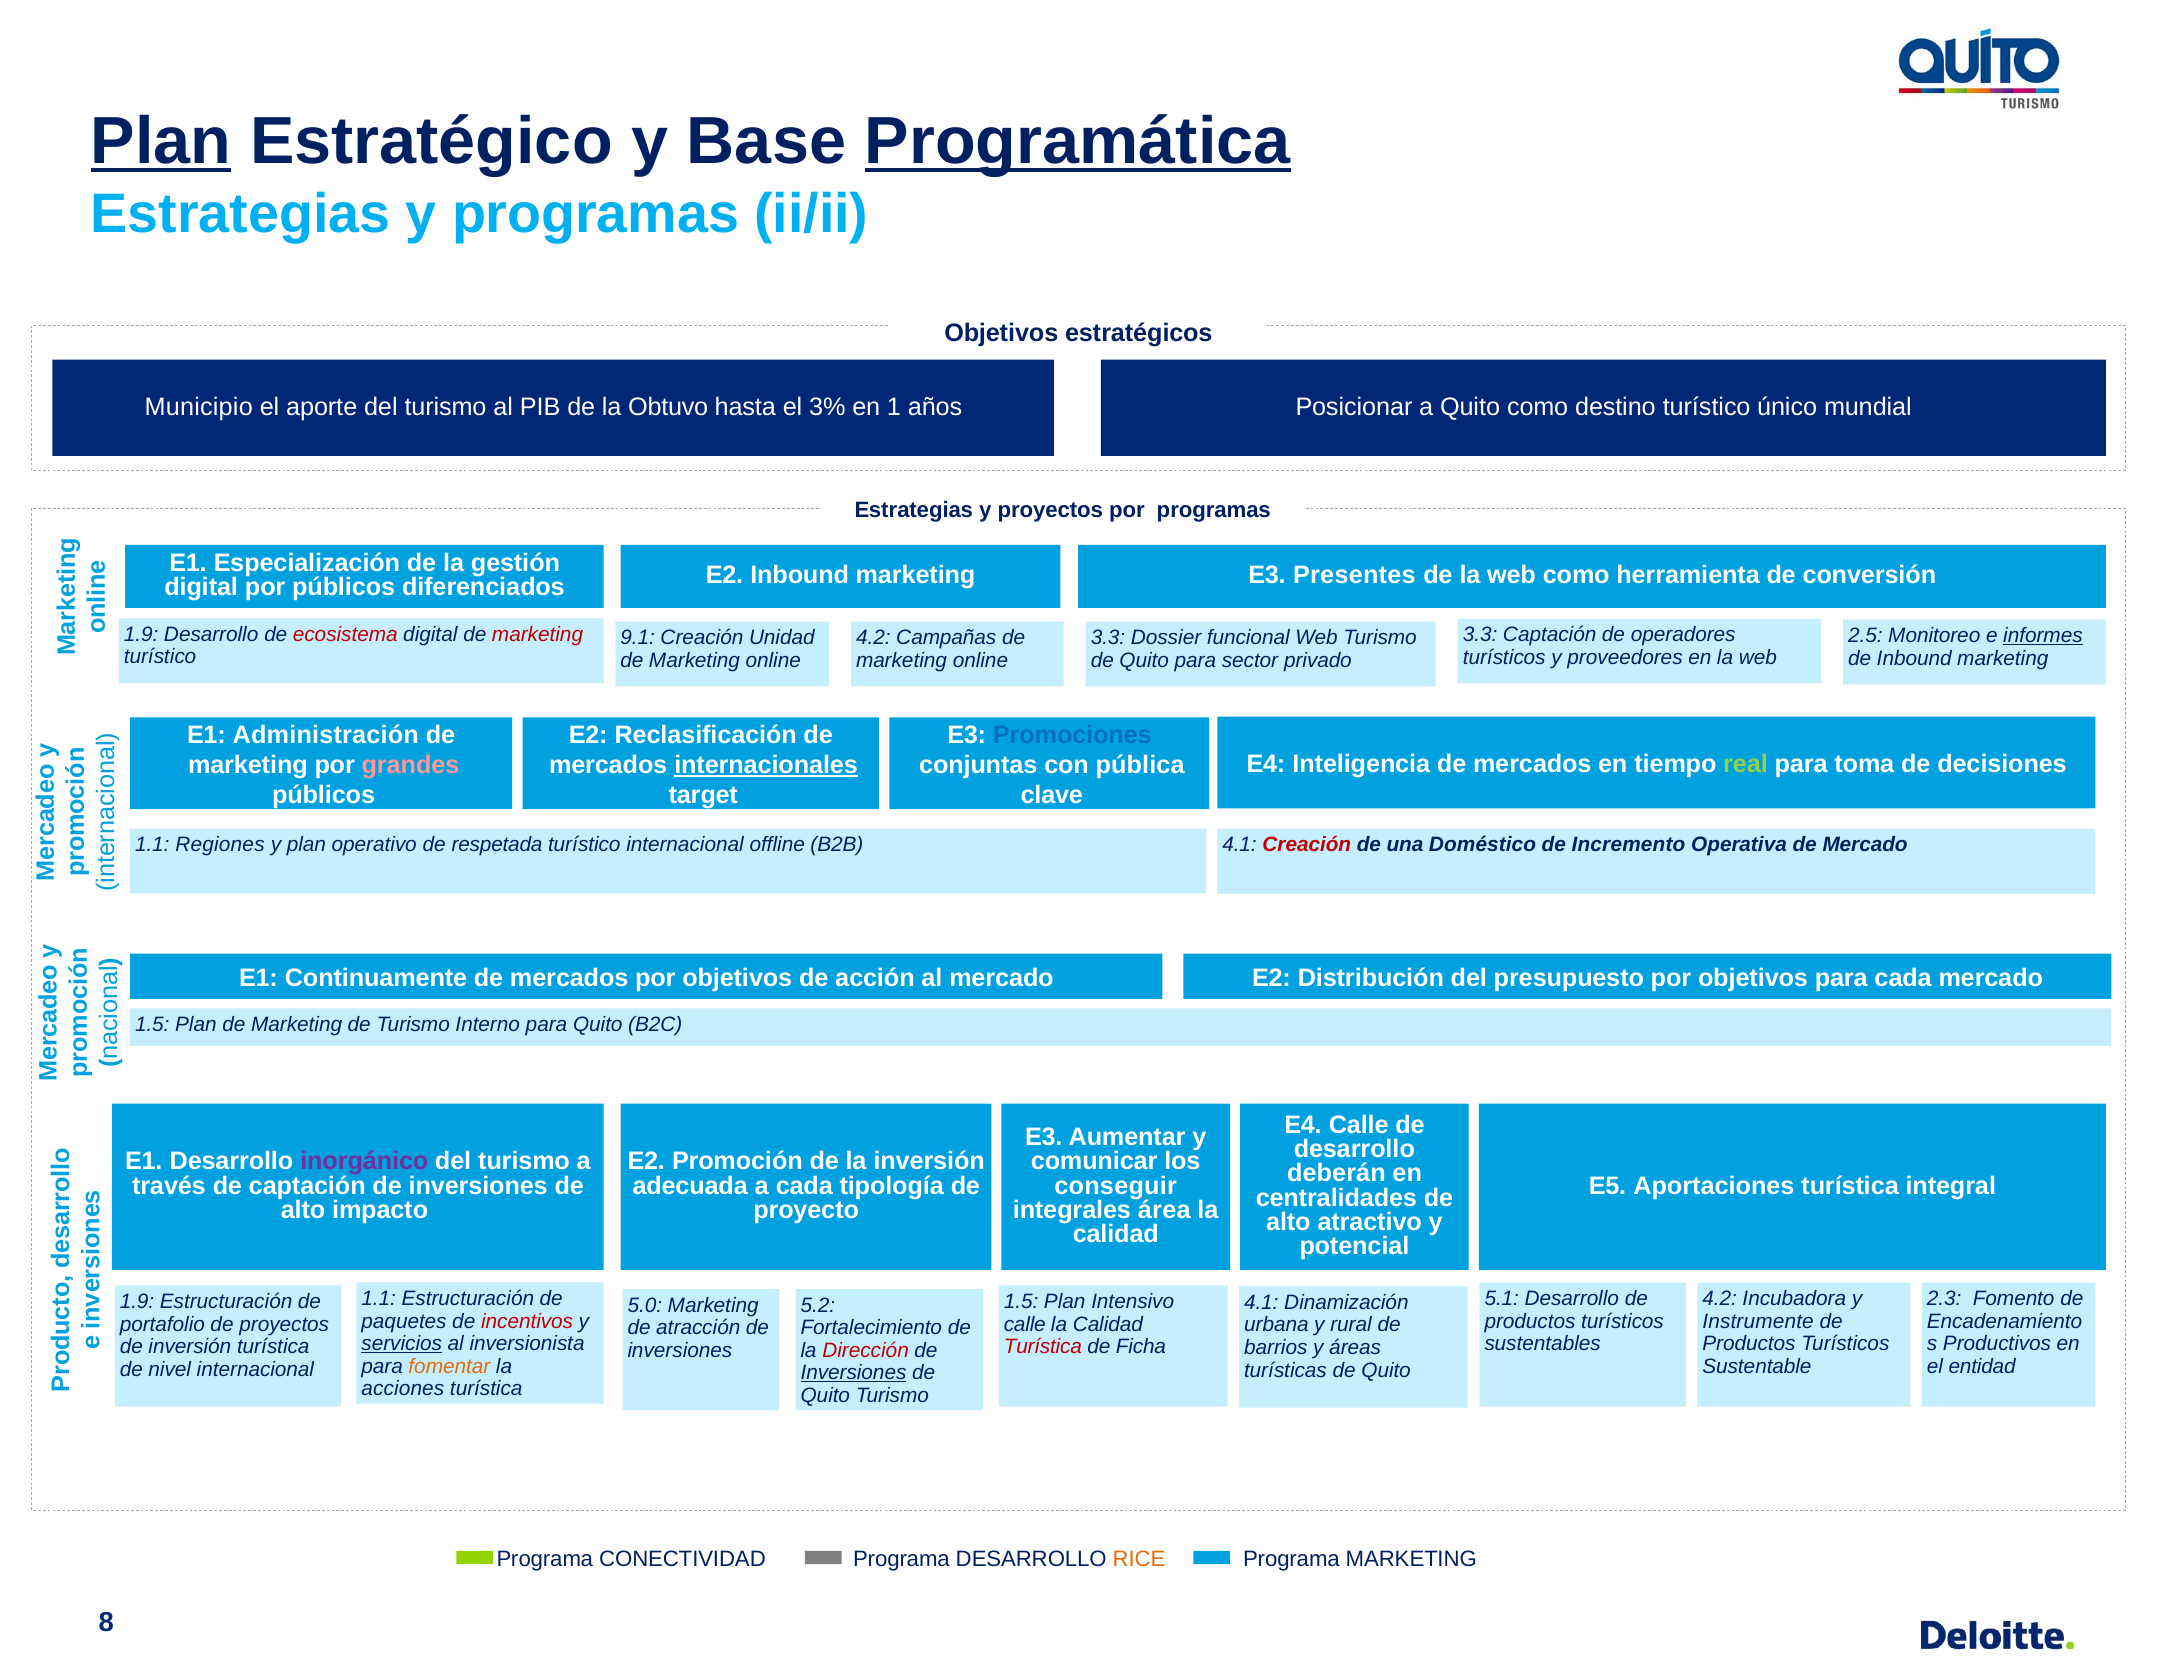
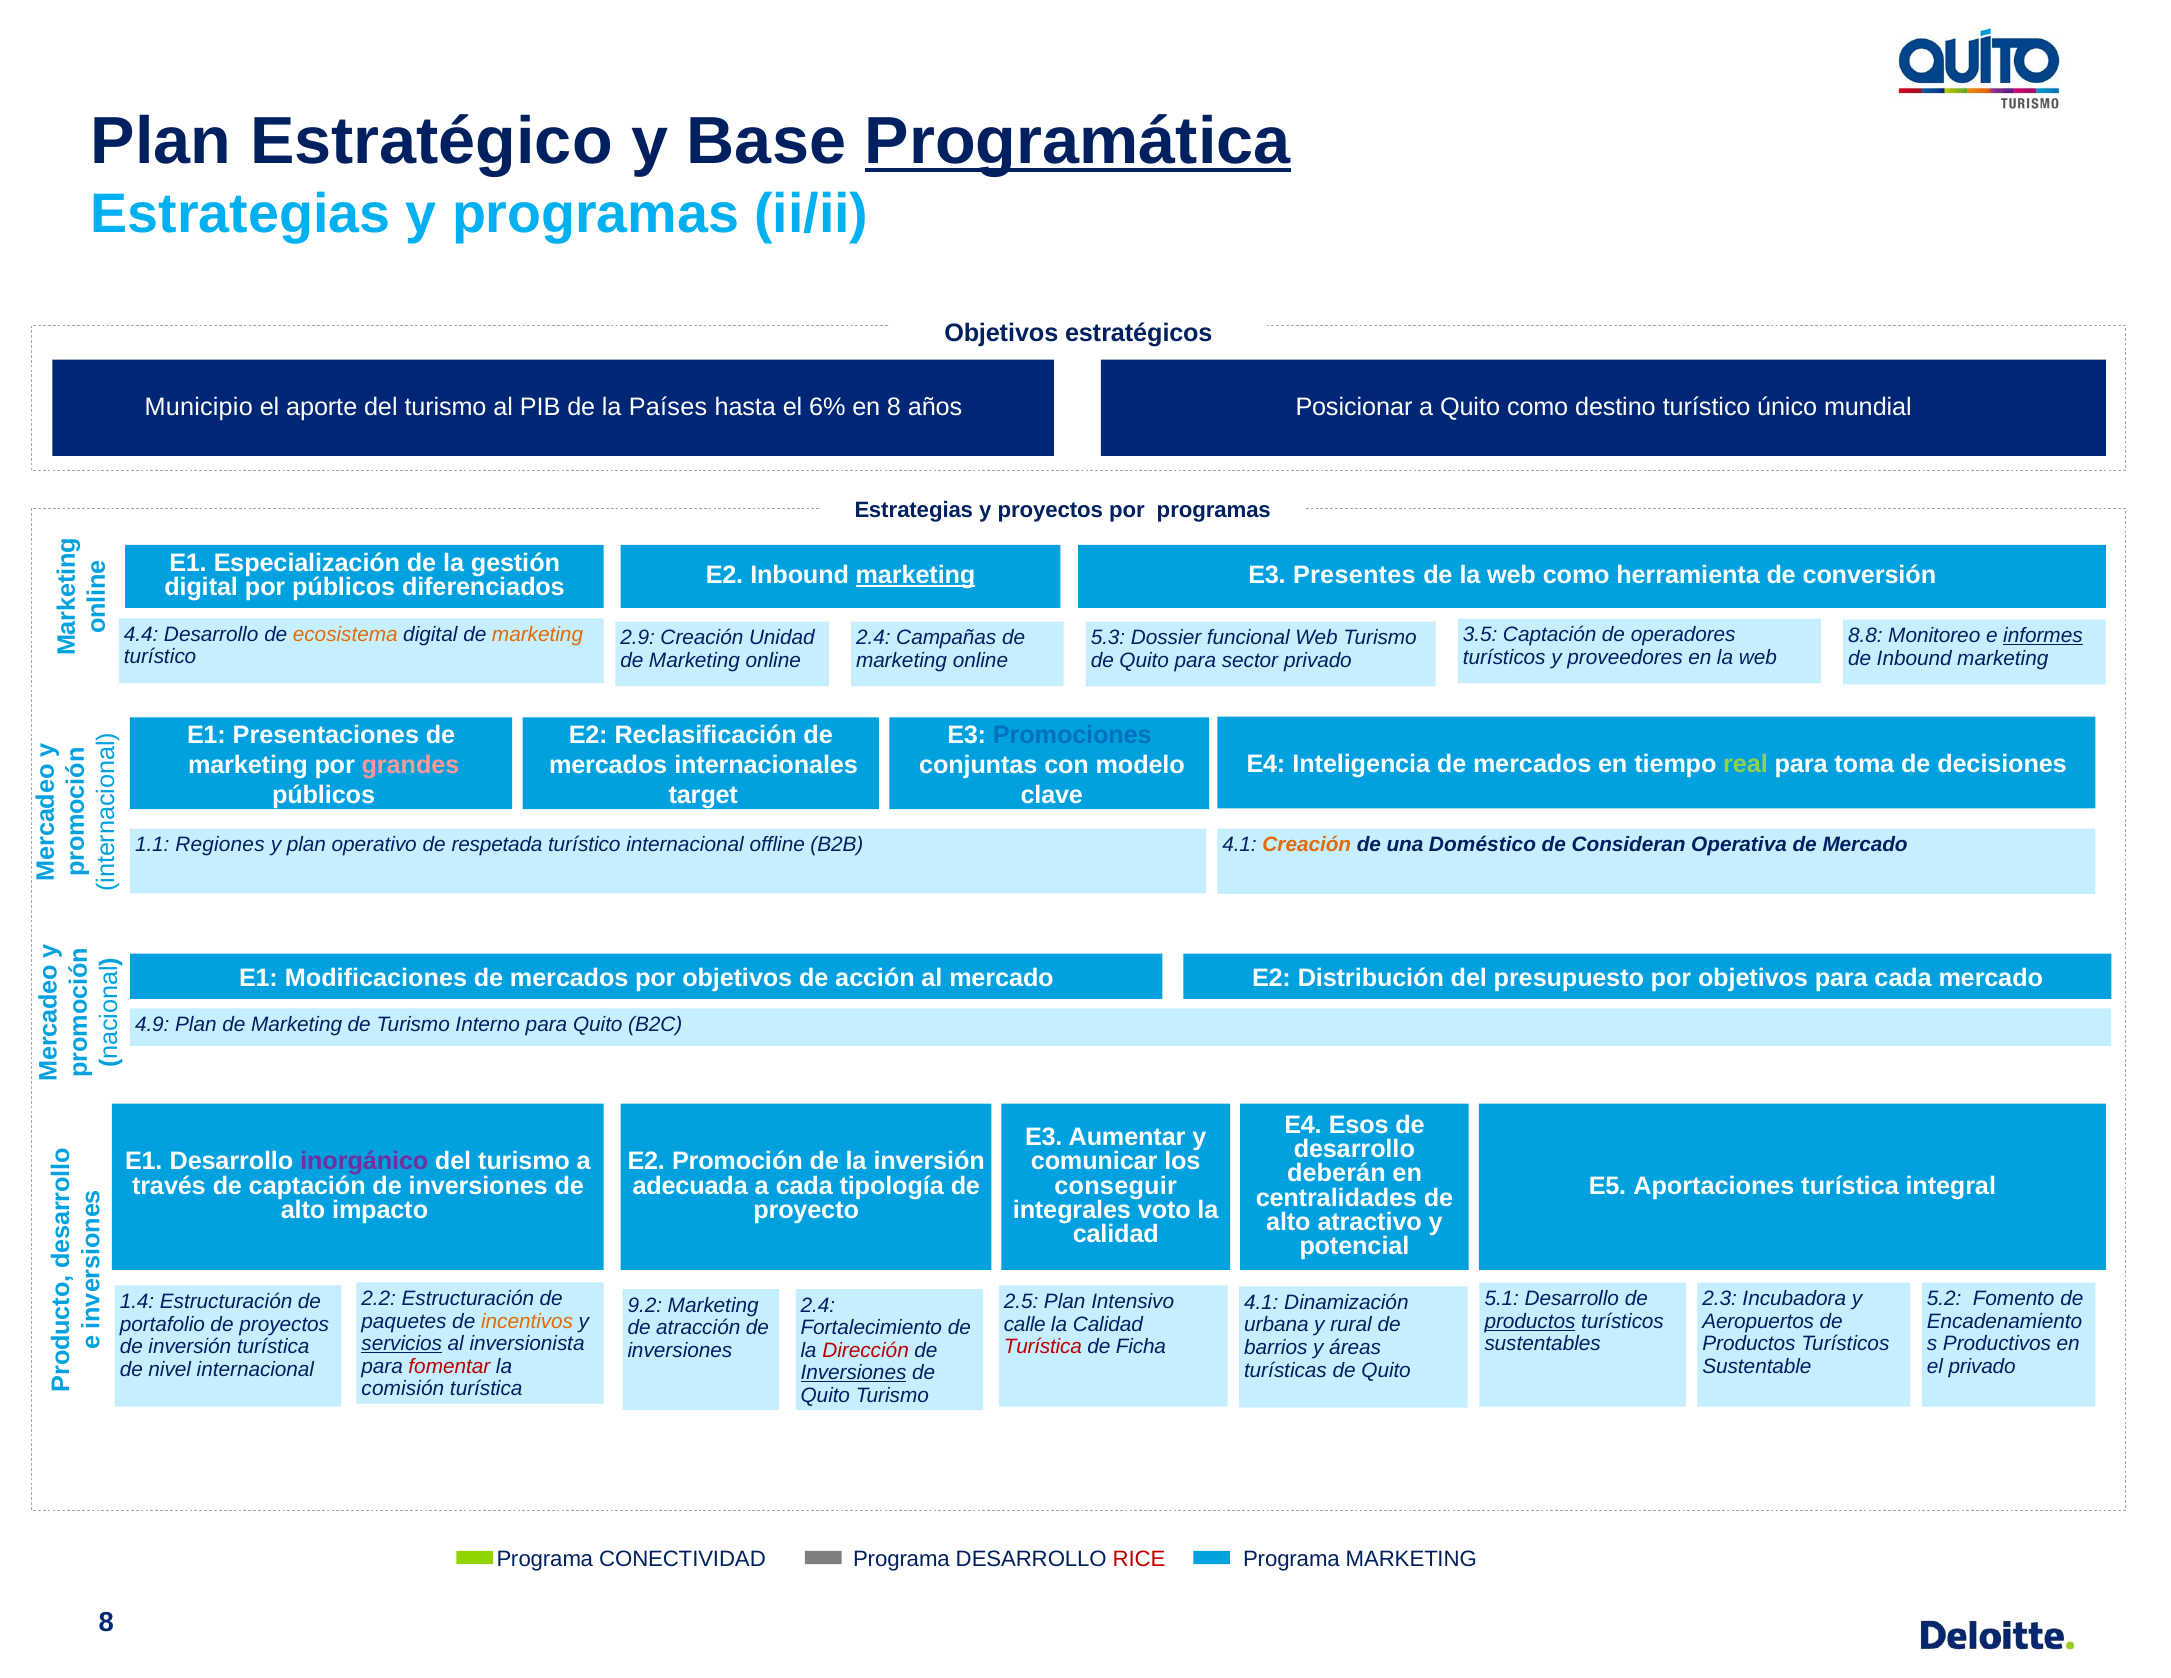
Plan underline: present -> none (161, 142)
Obtuvo: Obtuvo -> Países (668, 407)
3%: 3% -> 6% (827, 407)
en 1: 1 -> 8 (894, 407)
marketing underline: none -> present (915, 575)
1.9: 1.9 -> 4.4 (141, 634)
ecosistema colour: red -> orange (345, 634)
marketing colour: red -> orange (538, 634)
3.3: 3.3 -> 3.5 (1480, 635)
2.5: 2.5 -> 8.8 (1865, 636)
9.1: 9.1 -> 2.9 (638, 638)
4.2: 4.2 -> 2.4 (873, 638)
3.3: 3.3 -> 5.3 (1108, 638)
Administración: Administración -> Presentaciones (326, 735)
internacionales underline: present -> none (766, 765)
pública: pública -> modelo (1140, 765)
Creación colour: red -> orange (1307, 845)
Incremento: Incremento -> Consideran (1629, 845)
Continuamente: Continuamente -> Modificaciones (376, 978)
1.5: 1.5 -> 4.9 (152, 1024)
E4 Calle: Calle -> Esos (1359, 1125)
área: área -> voto (1164, 1210)
1.1: 1.1 -> 2.2 (379, 1298)
4.2: 4.2 -> 2.3 (1720, 1299)
2.3: 2.3 -> 5.2 (1944, 1299)
1.9: 1.9 -> 1.4 (137, 1301)
1.5: 1.5 -> 2.5 (1021, 1301)
5.0: 5.0 -> 9.2 (645, 1305)
5.2: 5.2 -> 2.4 (818, 1305)
incentivos colour: red -> orange (527, 1321)
productos underline: none -> present (1530, 1321)
Instrumente: Instrumente -> Aeropuertos (1758, 1321)
fomentar colour: orange -> red (449, 1366)
el entidad: entidad -> privado (1982, 1366)
acciones: acciones -> comisión (403, 1389)
RICE colour: orange -> red (1139, 1558)
